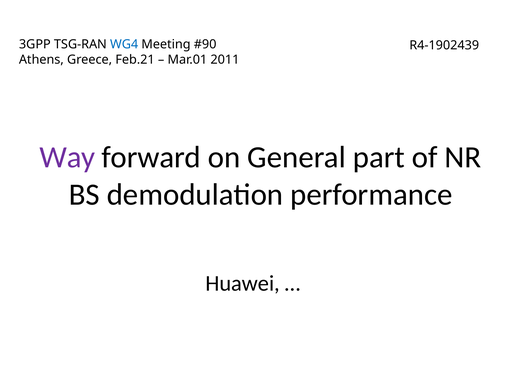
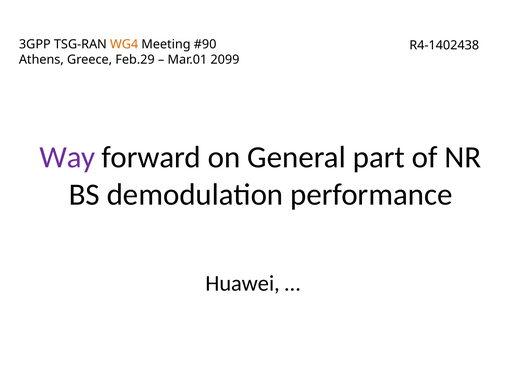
WG4 colour: blue -> orange (124, 44)
R4-1902439: R4-1902439 -> R4-1402438 (444, 45)
Feb.21: Feb.21 -> Feb.29 (135, 60)
2011: 2011 -> 2099 (225, 60)
